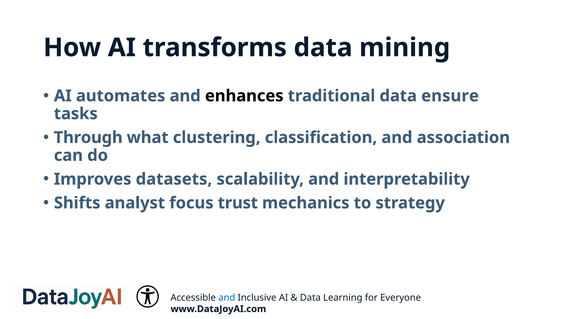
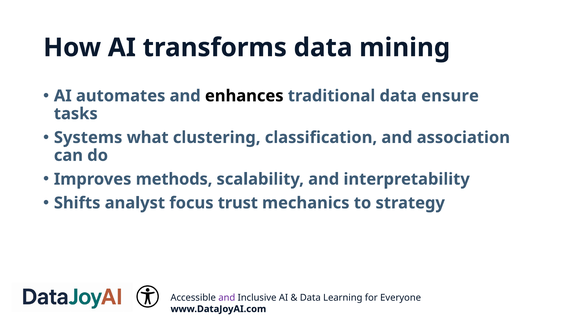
Through: Through -> Systems (88, 138)
datasets: datasets -> methods (174, 179)
and colour: blue -> purple (227, 298)
